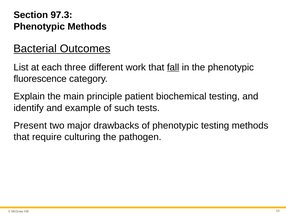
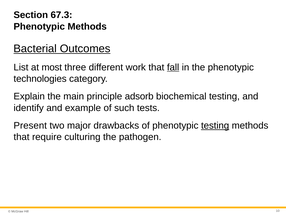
97.3: 97.3 -> 67.3 (61, 15)
each: each -> most (52, 67)
fluorescence: fluorescence -> technologies (40, 79)
patient: patient -> adsorb (139, 97)
testing underline: none -> present (215, 126)
